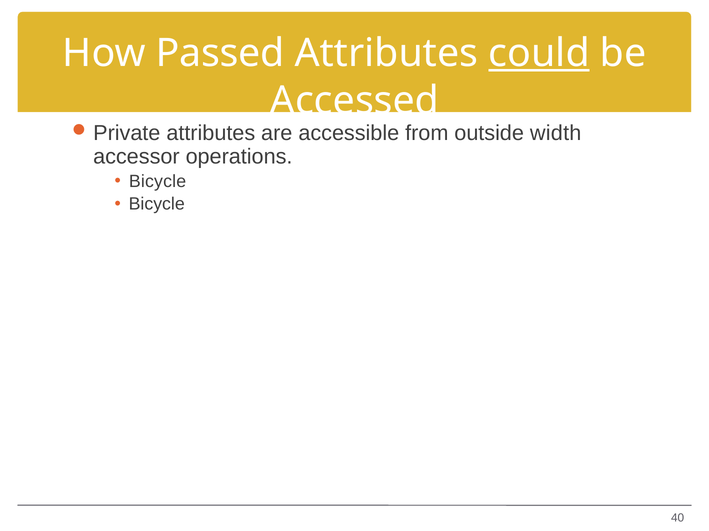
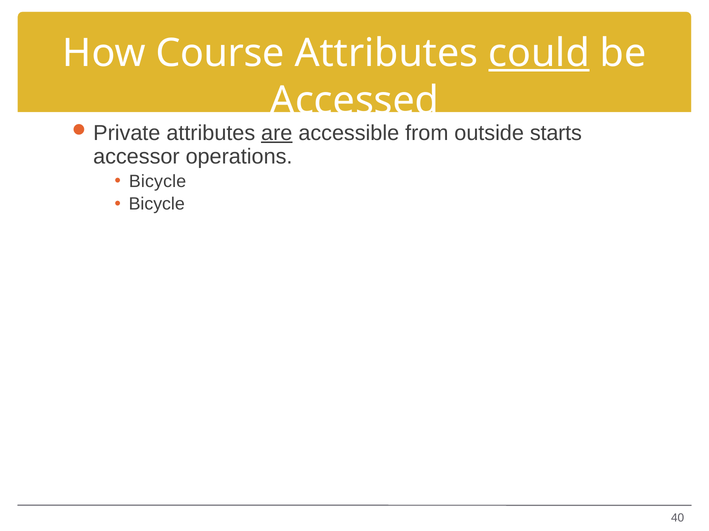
Passed: Passed -> Course (220, 54)
are underline: none -> present (277, 133)
width: width -> starts (556, 133)
